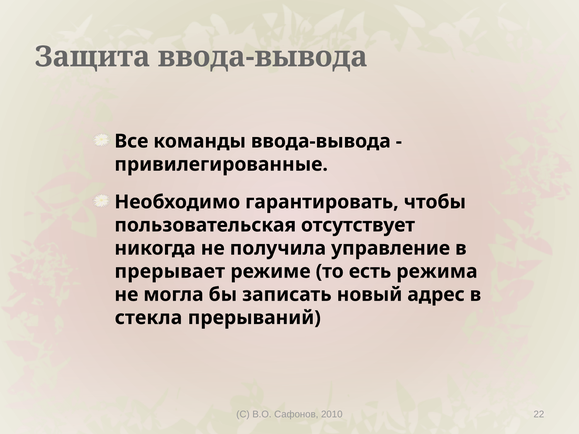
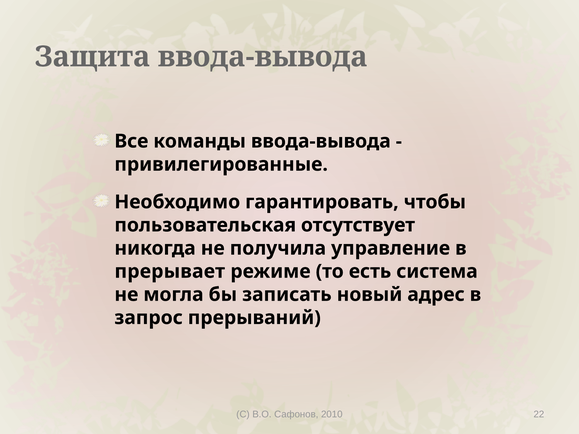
режима: режима -> система (437, 272)
стекла: стекла -> запрос (149, 318)
